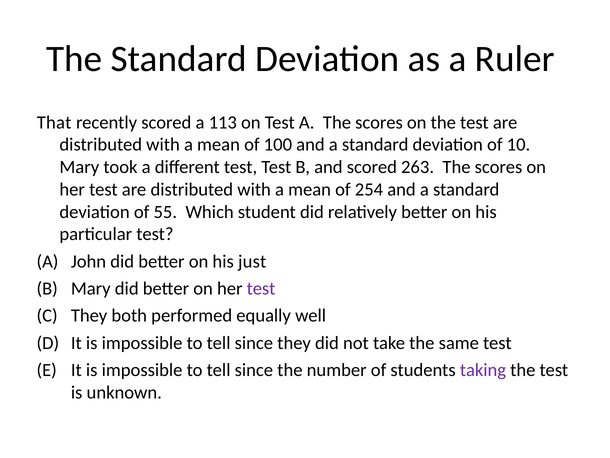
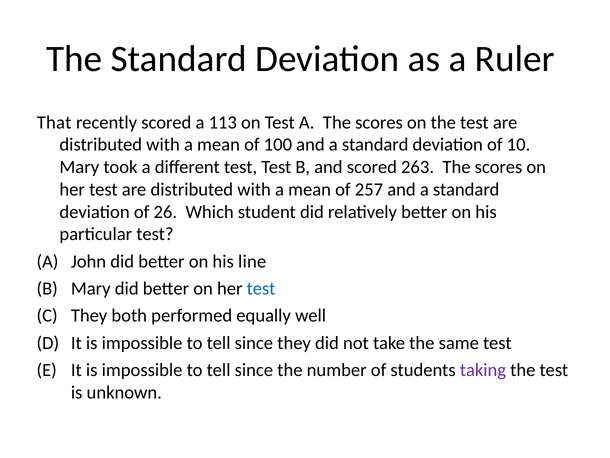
254: 254 -> 257 (369, 189)
55: 55 -> 26 (165, 212)
just: just -> line (252, 261)
test colour: purple -> blue (261, 288)
